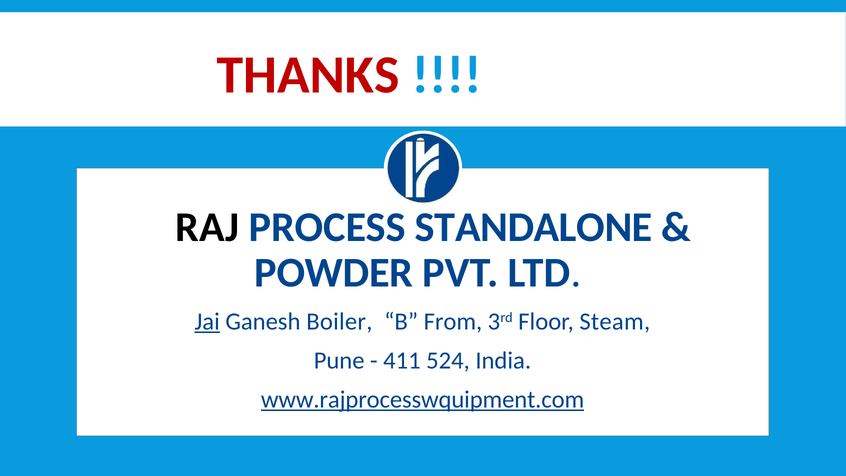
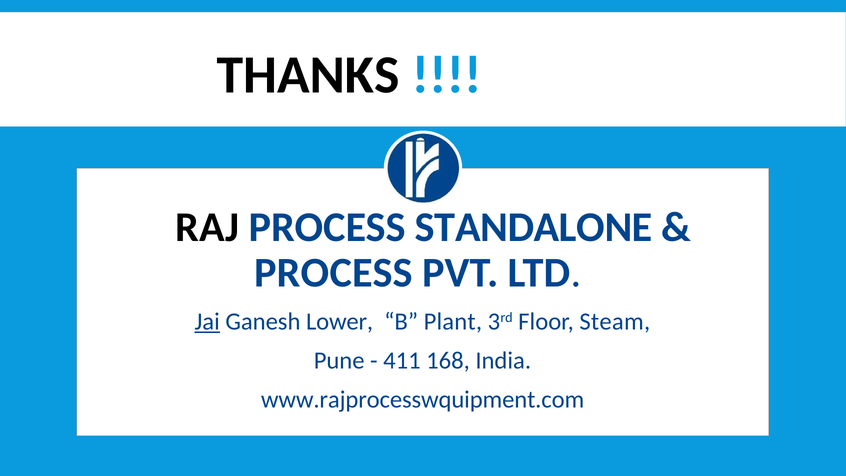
THANKS colour: red -> black (308, 75)
POWDER: POWDER -> PROCESS (334, 273)
Boiler: Boiler -> Lower (340, 321)
From: From -> Plant (453, 321)
524: 524 -> 168 (448, 360)
www.rajprocesswquipment.com underline: present -> none (423, 399)
